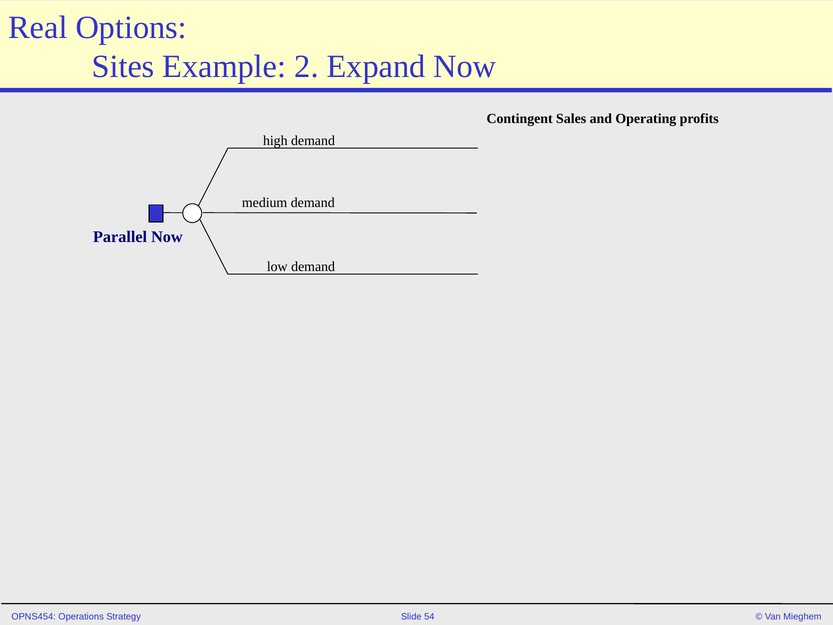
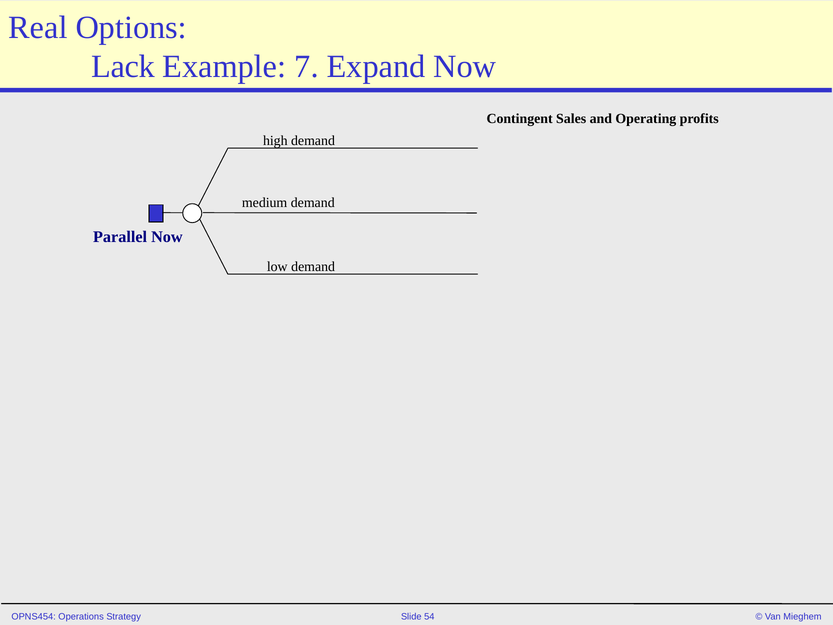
Sites: Sites -> Lack (123, 66)
2: 2 -> 7 (307, 66)
